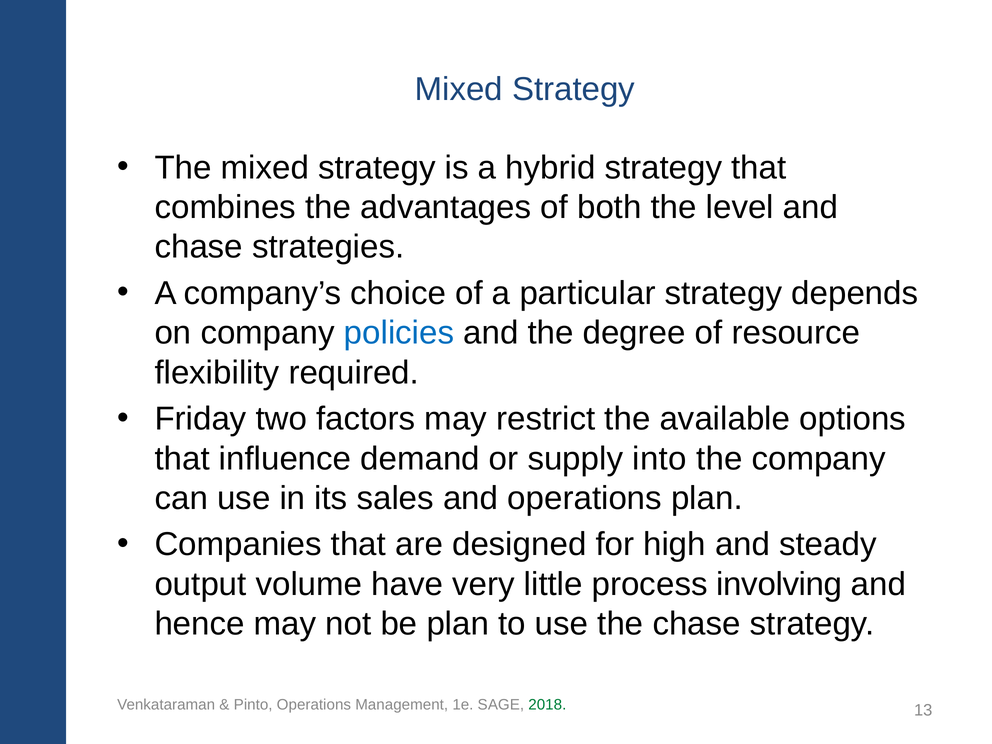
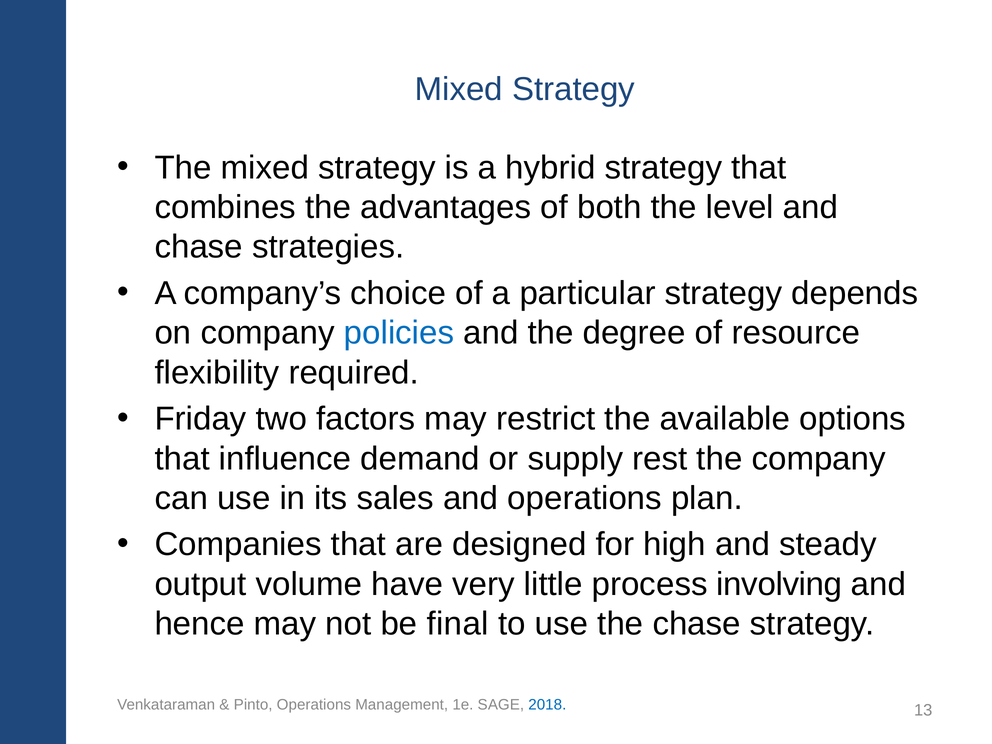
into: into -> rest (660, 459)
be plan: plan -> final (458, 624)
2018 colour: green -> blue (547, 705)
